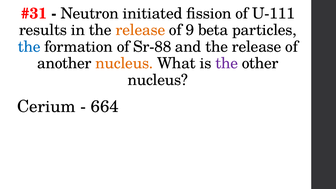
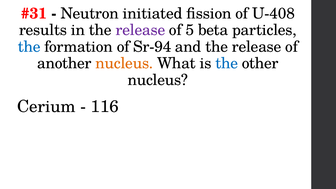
U-111: U-111 -> U-408 (273, 13)
release colour: orange -> purple (140, 30)
9: 9 -> 5 (190, 30)
Sr-88: Sr-88 -> Sr-94 (152, 47)
the colour: purple -> blue (227, 63)
664: 664 -> 116 (105, 107)
